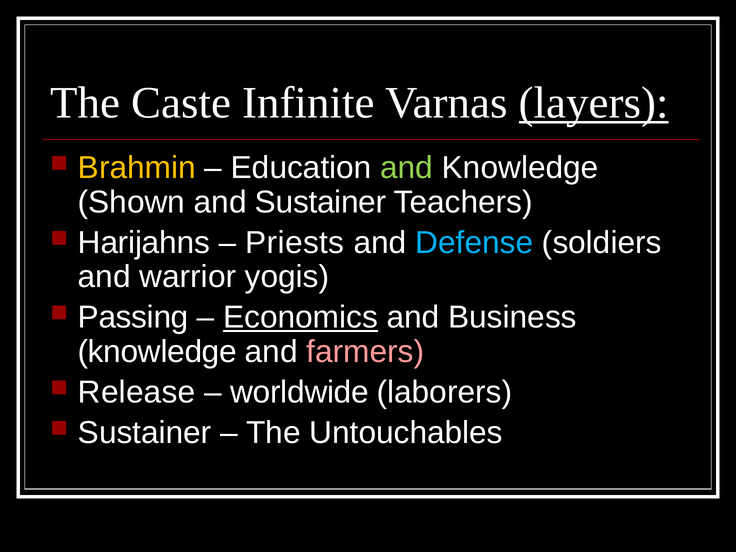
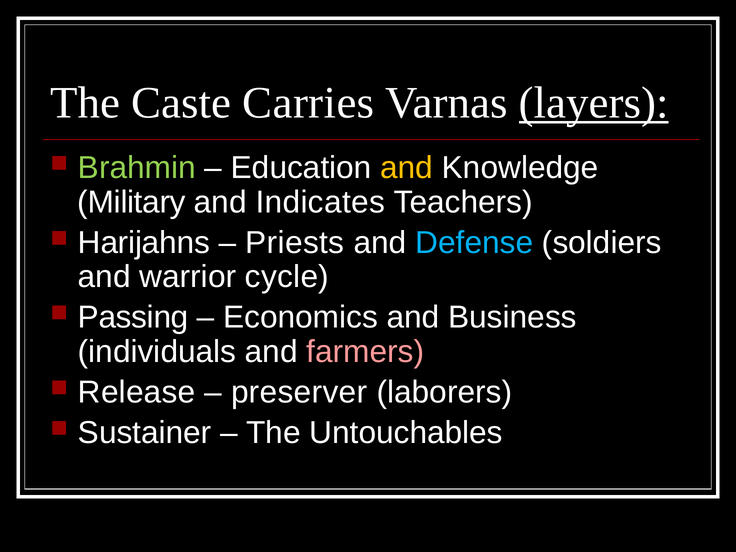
Infinite: Infinite -> Carries (308, 103)
Brahmin colour: yellow -> light green (137, 168)
and colour: light green -> yellow (407, 168)
Shown: Shown -> Military (132, 202)
and Sustainer: Sustainer -> Indicates (320, 202)
yogis: yogis -> cycle (287, 277)
Economics underline: present -> none (301, 317)
knowledge: knowledge -> individuals (157, 352)
worldwide: worldwide -> preserver (299, 392)
